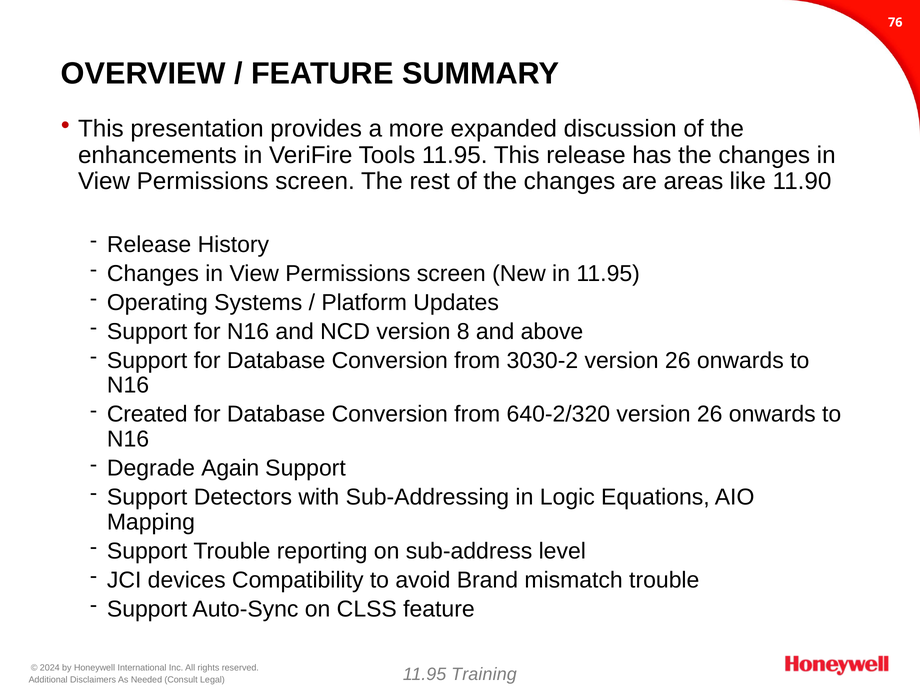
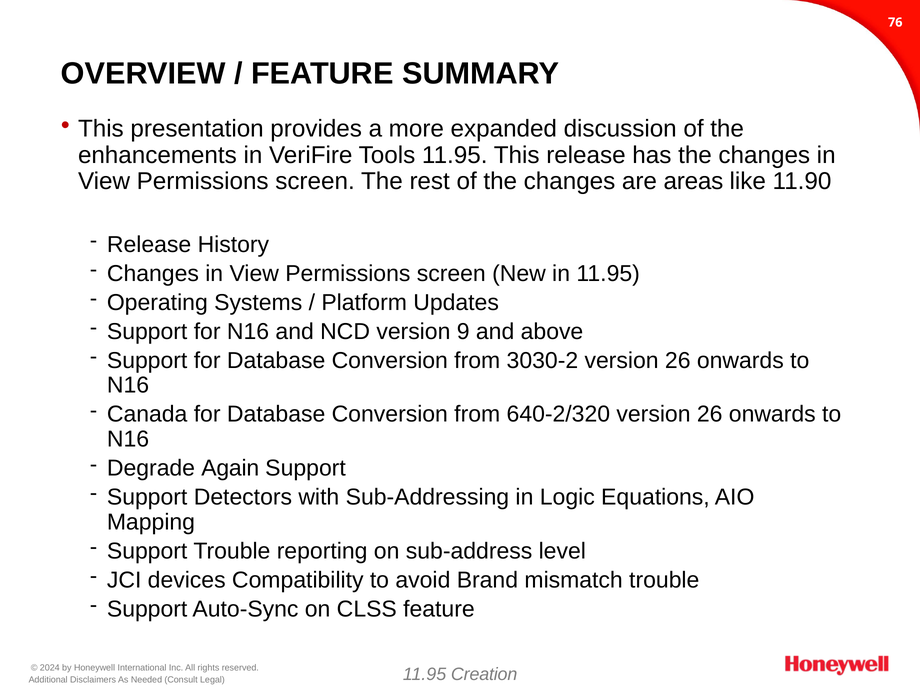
8: 8 -> 9 (463, 332)
Created: Created -> Canada (147, 414)
Training: Training -> Creation (484, 674)
